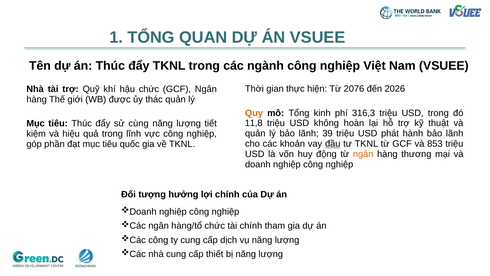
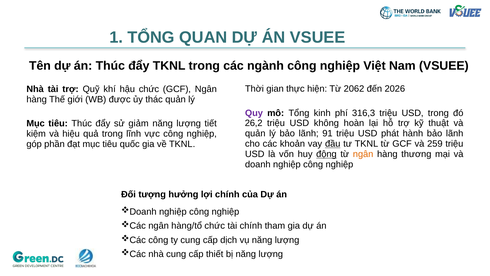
2076: 2076 -> 2062 (354, 89)
Quy colour: orange -> purple (254, 113)
11,8: 11,8 -> 26,2 (254, 123)
cùng: cùng -> giảm (139, 123)
39: 39 -> 91 (327, 133)
853: 853 -> 259 (435, 144)
động underline: none -> present (326, 154)
